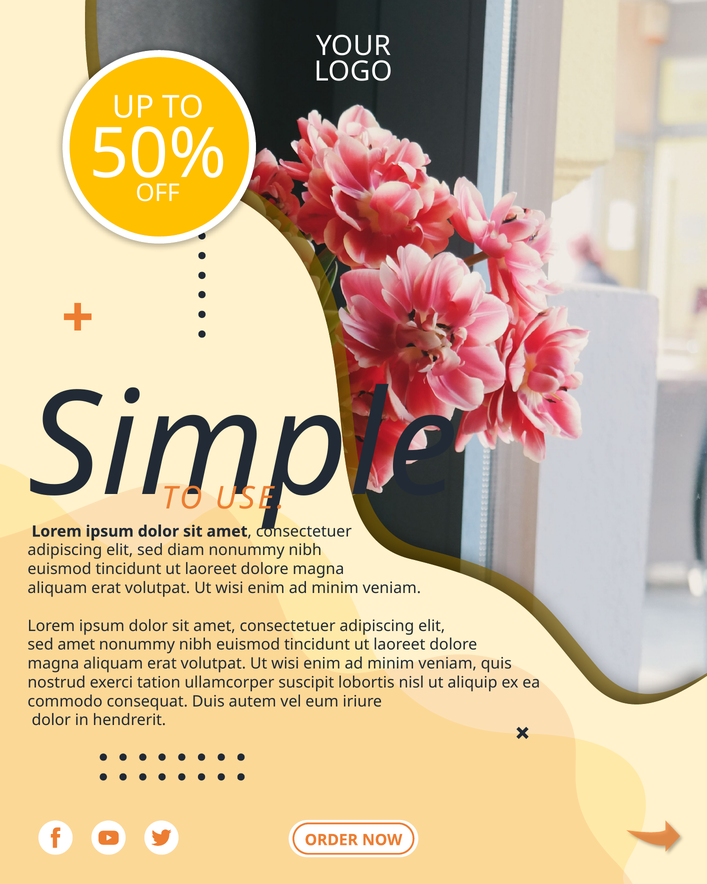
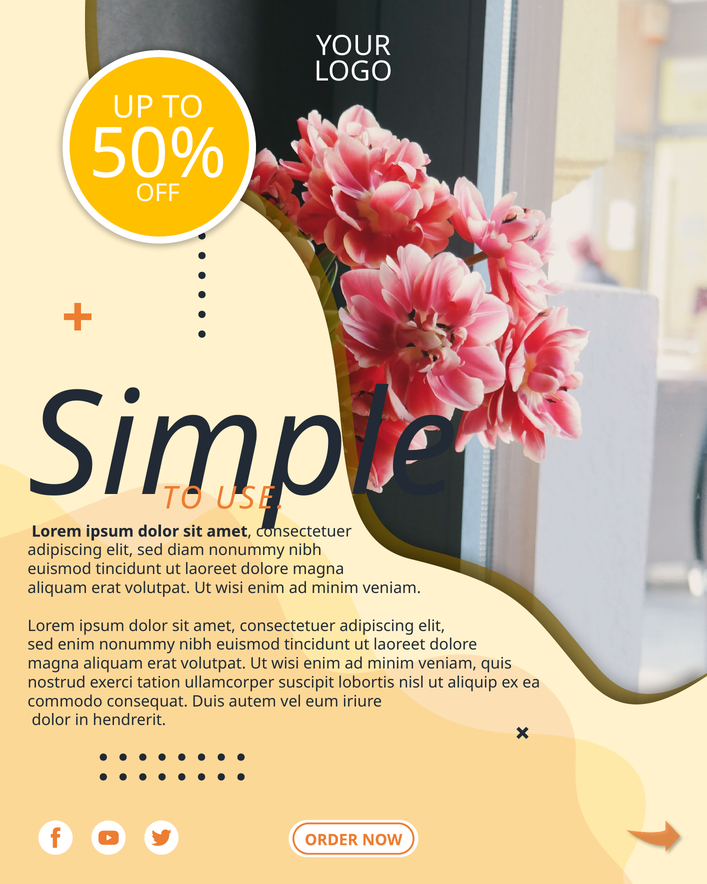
sed amet: amet -> enim (76, 645)
